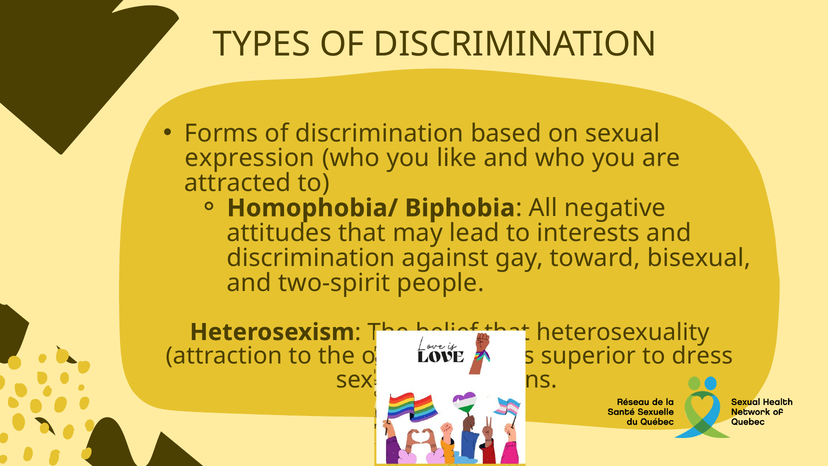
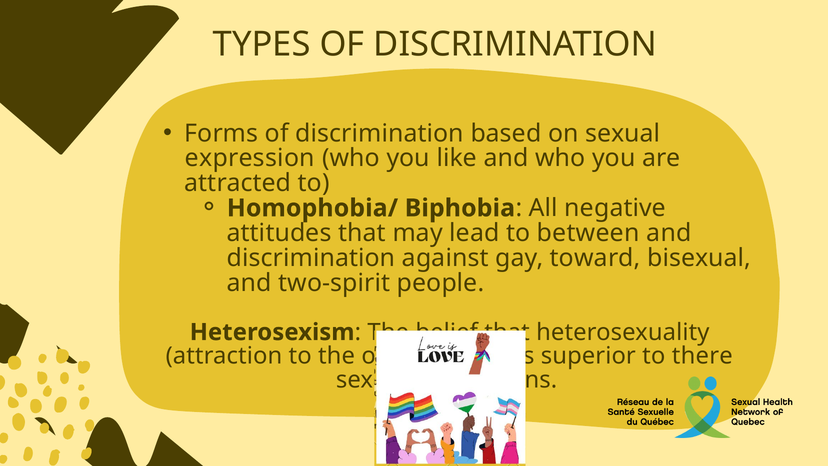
interests: interests -> between (588, 233)
dress: dress -> there (702, 356)
